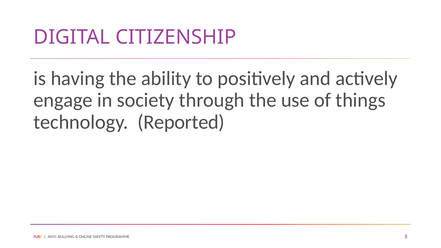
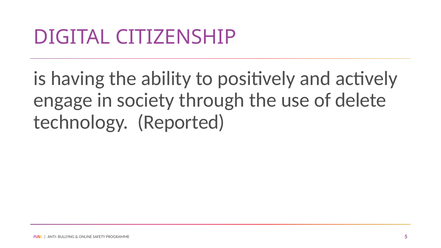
things: things -> delete (361, 100)
